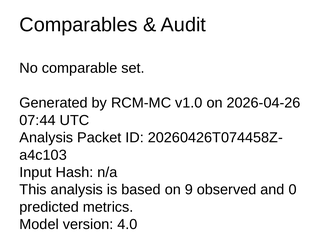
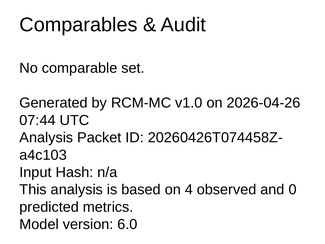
9: 9 -> 4 (189, 190)
4.0: 4.0 -> 6.0 (127, 224)
